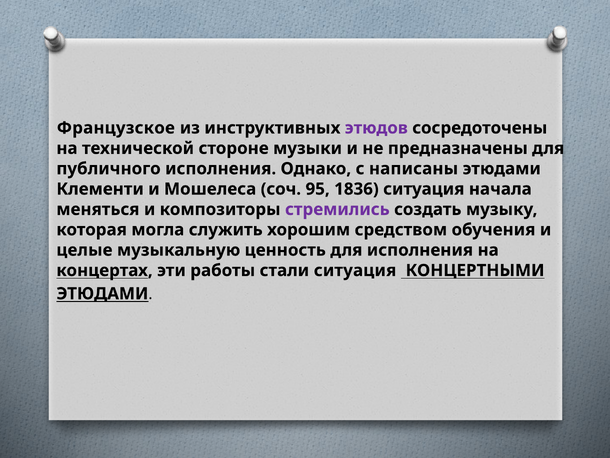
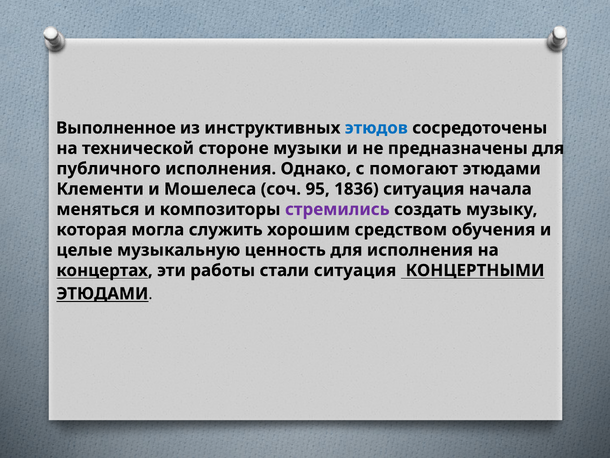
Французское: Французское -> Выполненное (116, 128)
этюдов colour: purple -> blue (376, 128)
написаны: написаны -> помогают (413, 168)
